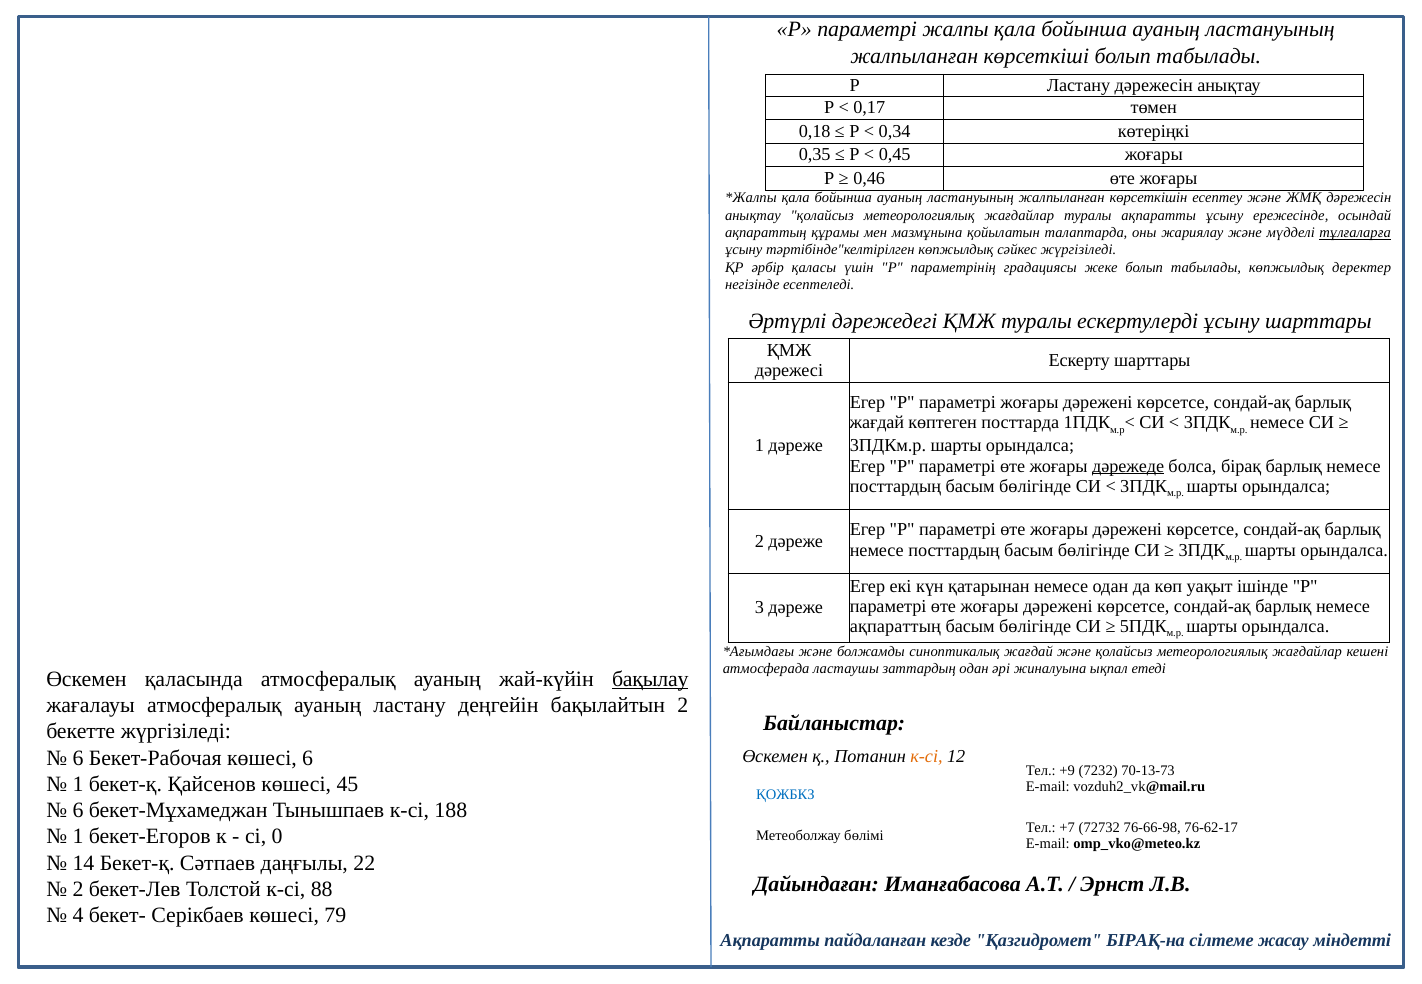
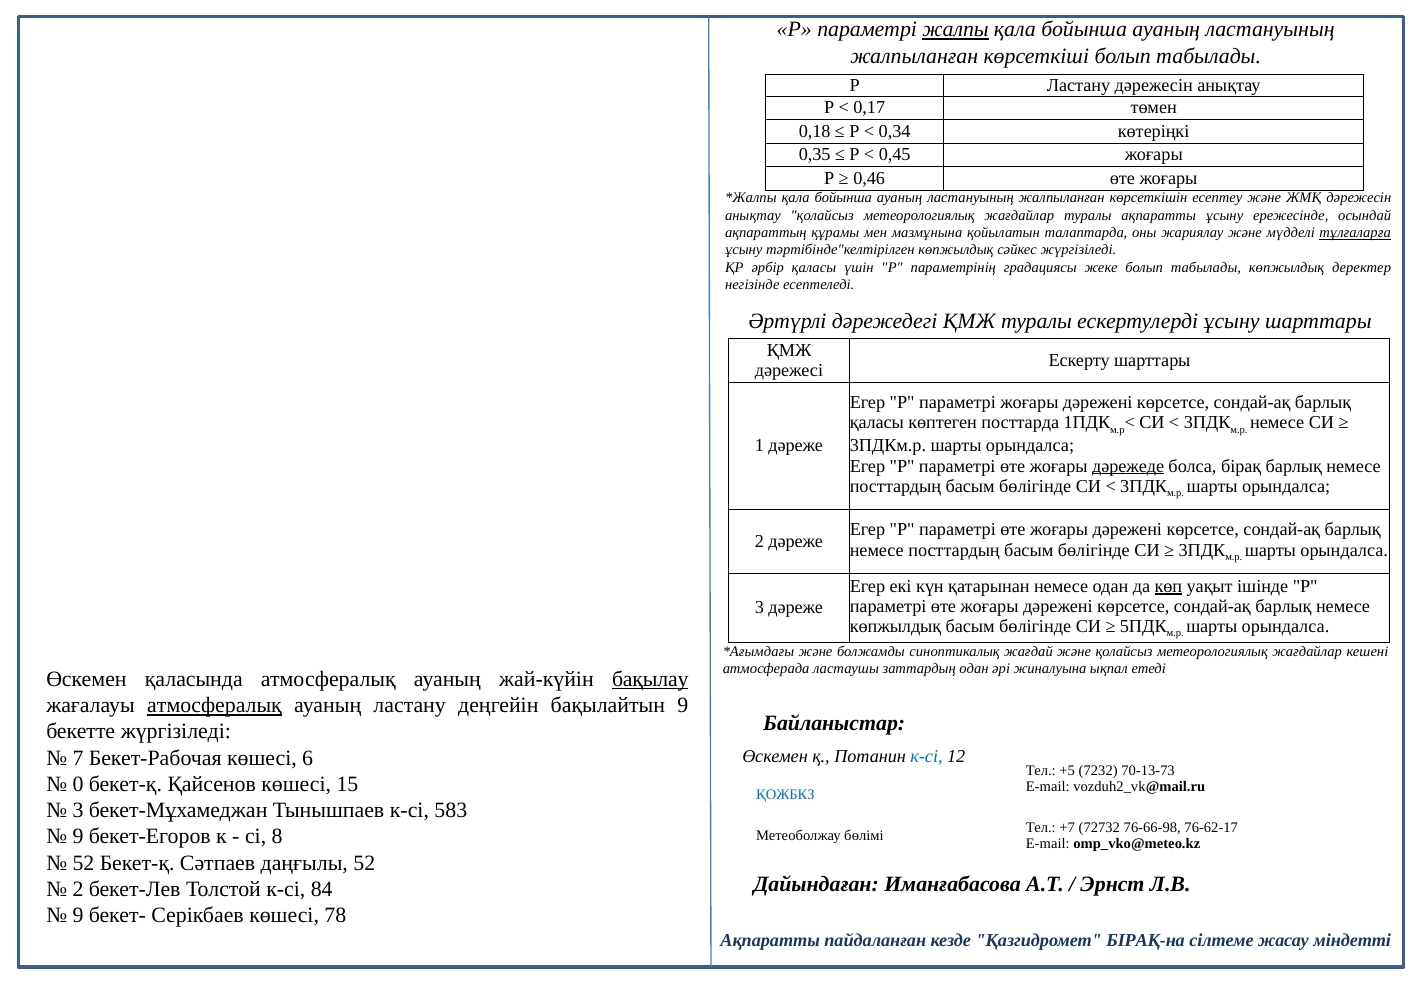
жалпы underline: none -> present (956, 30)
жағдай: жағдай -> қаласы (877, 423)
көп underline: none -> present (1168, 586)
ақпараттың: ақпараттың -> көпжылдық (896, 627)
атмосфералық underline: none -> present (215, 706)
бақылайтын 2: 2 -> 9 (683, 706)
к-сі colour: orange -> blue (927, 756)
6: 6 -> 7 (78, 758)
+9: +9 -> +5 (1067, 771)
1: 1 -> 0 (78, 785)
45: 45 -> 15 (347, 785)
6: 6 -> 3 (78, 811)
188: 188 -> 583 (451, 811)
1: 1 -> 9 (78, 837)
0: 0 -> 8 (277, 837)
14: 14 -> 52 (83, 863)
даңғылы 22: 22 -> 52 (364, 863)
88: 88 -> 84 (322, 890)
4: 4 -> 9 (78, 916)
79: 79 -> 78 (335, 916)
